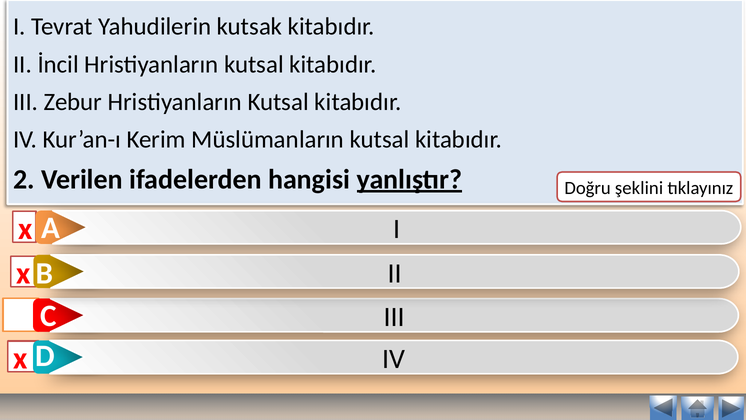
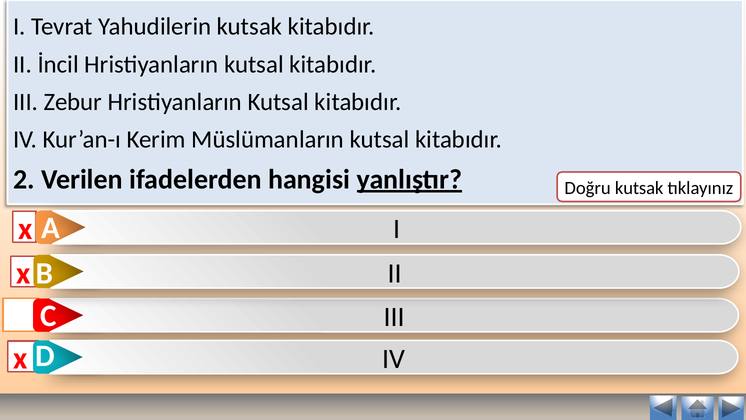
Doğru şeklini: şeklini -> kutsak (639, 188)
